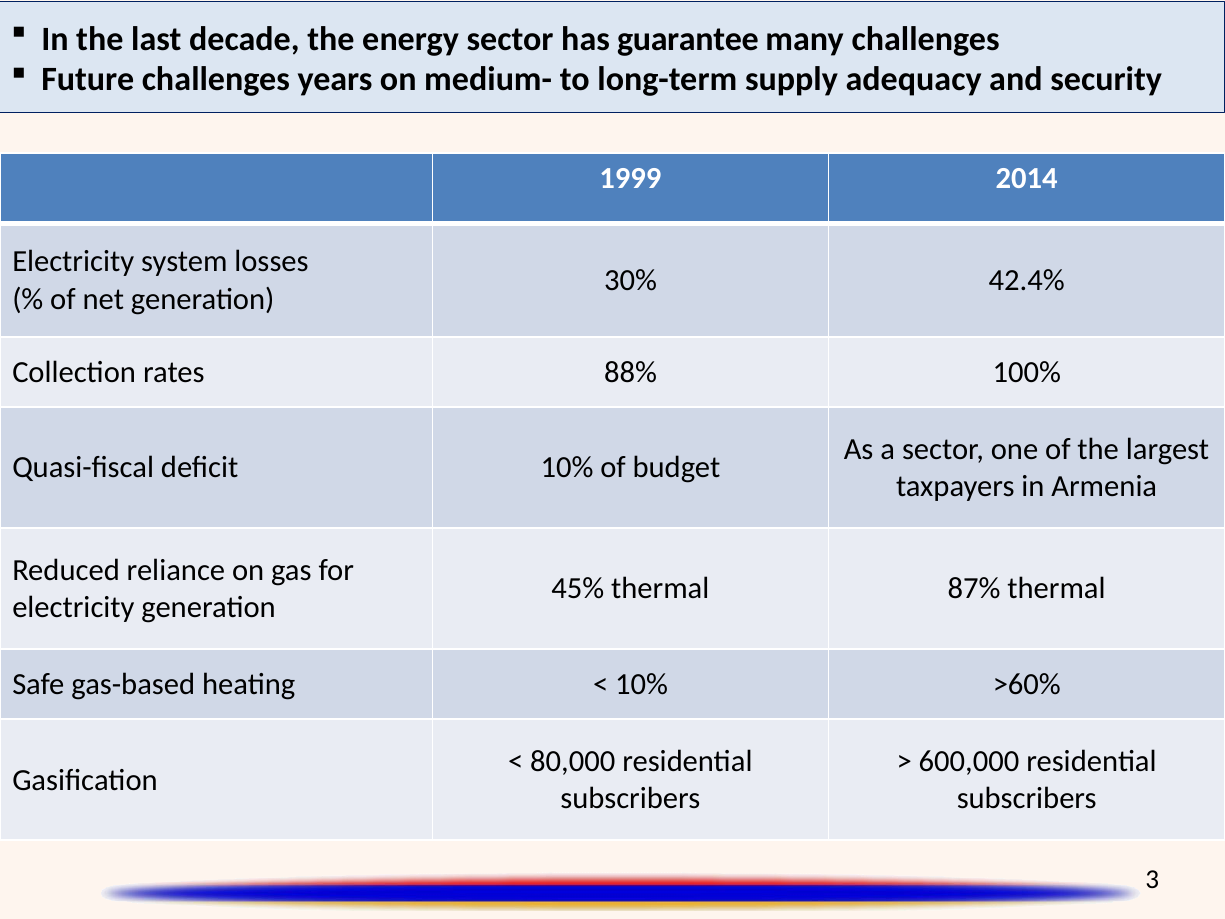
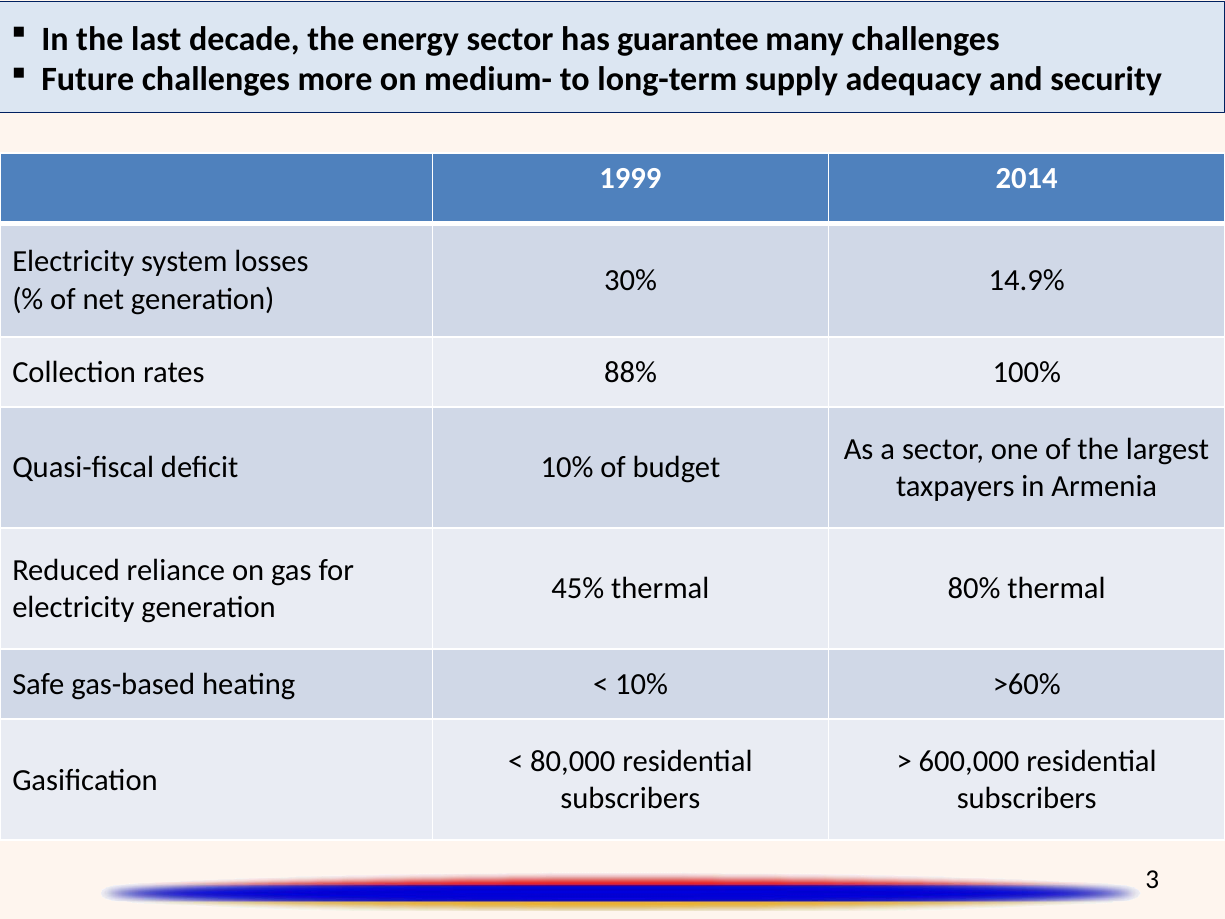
years: years -> more (335, 80)
42.4%: 42.4% -> 14.9% (1027, 280)
87%: 87% -> 80% (974, 589)
